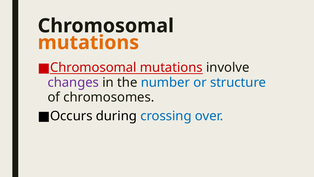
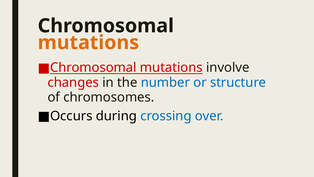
changes colour: purple -> red (73, 82)
